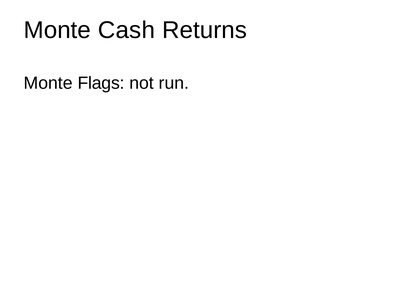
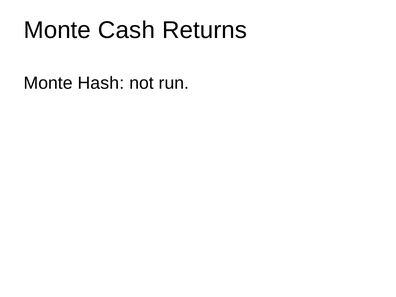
Flags: Flags -> Hash (101, 83)
